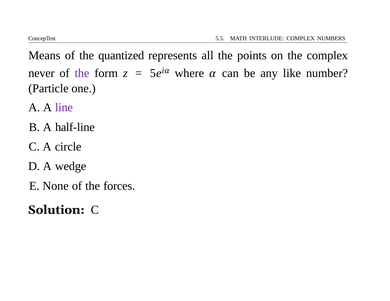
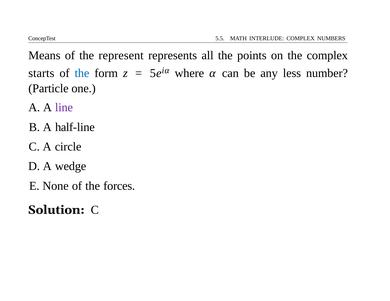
quantized: quantized -> represent (121, 55)
never: never -> starts (41, 73)
the colour: purple -> blue (82, 73)
like: like -> less (292, 73)
